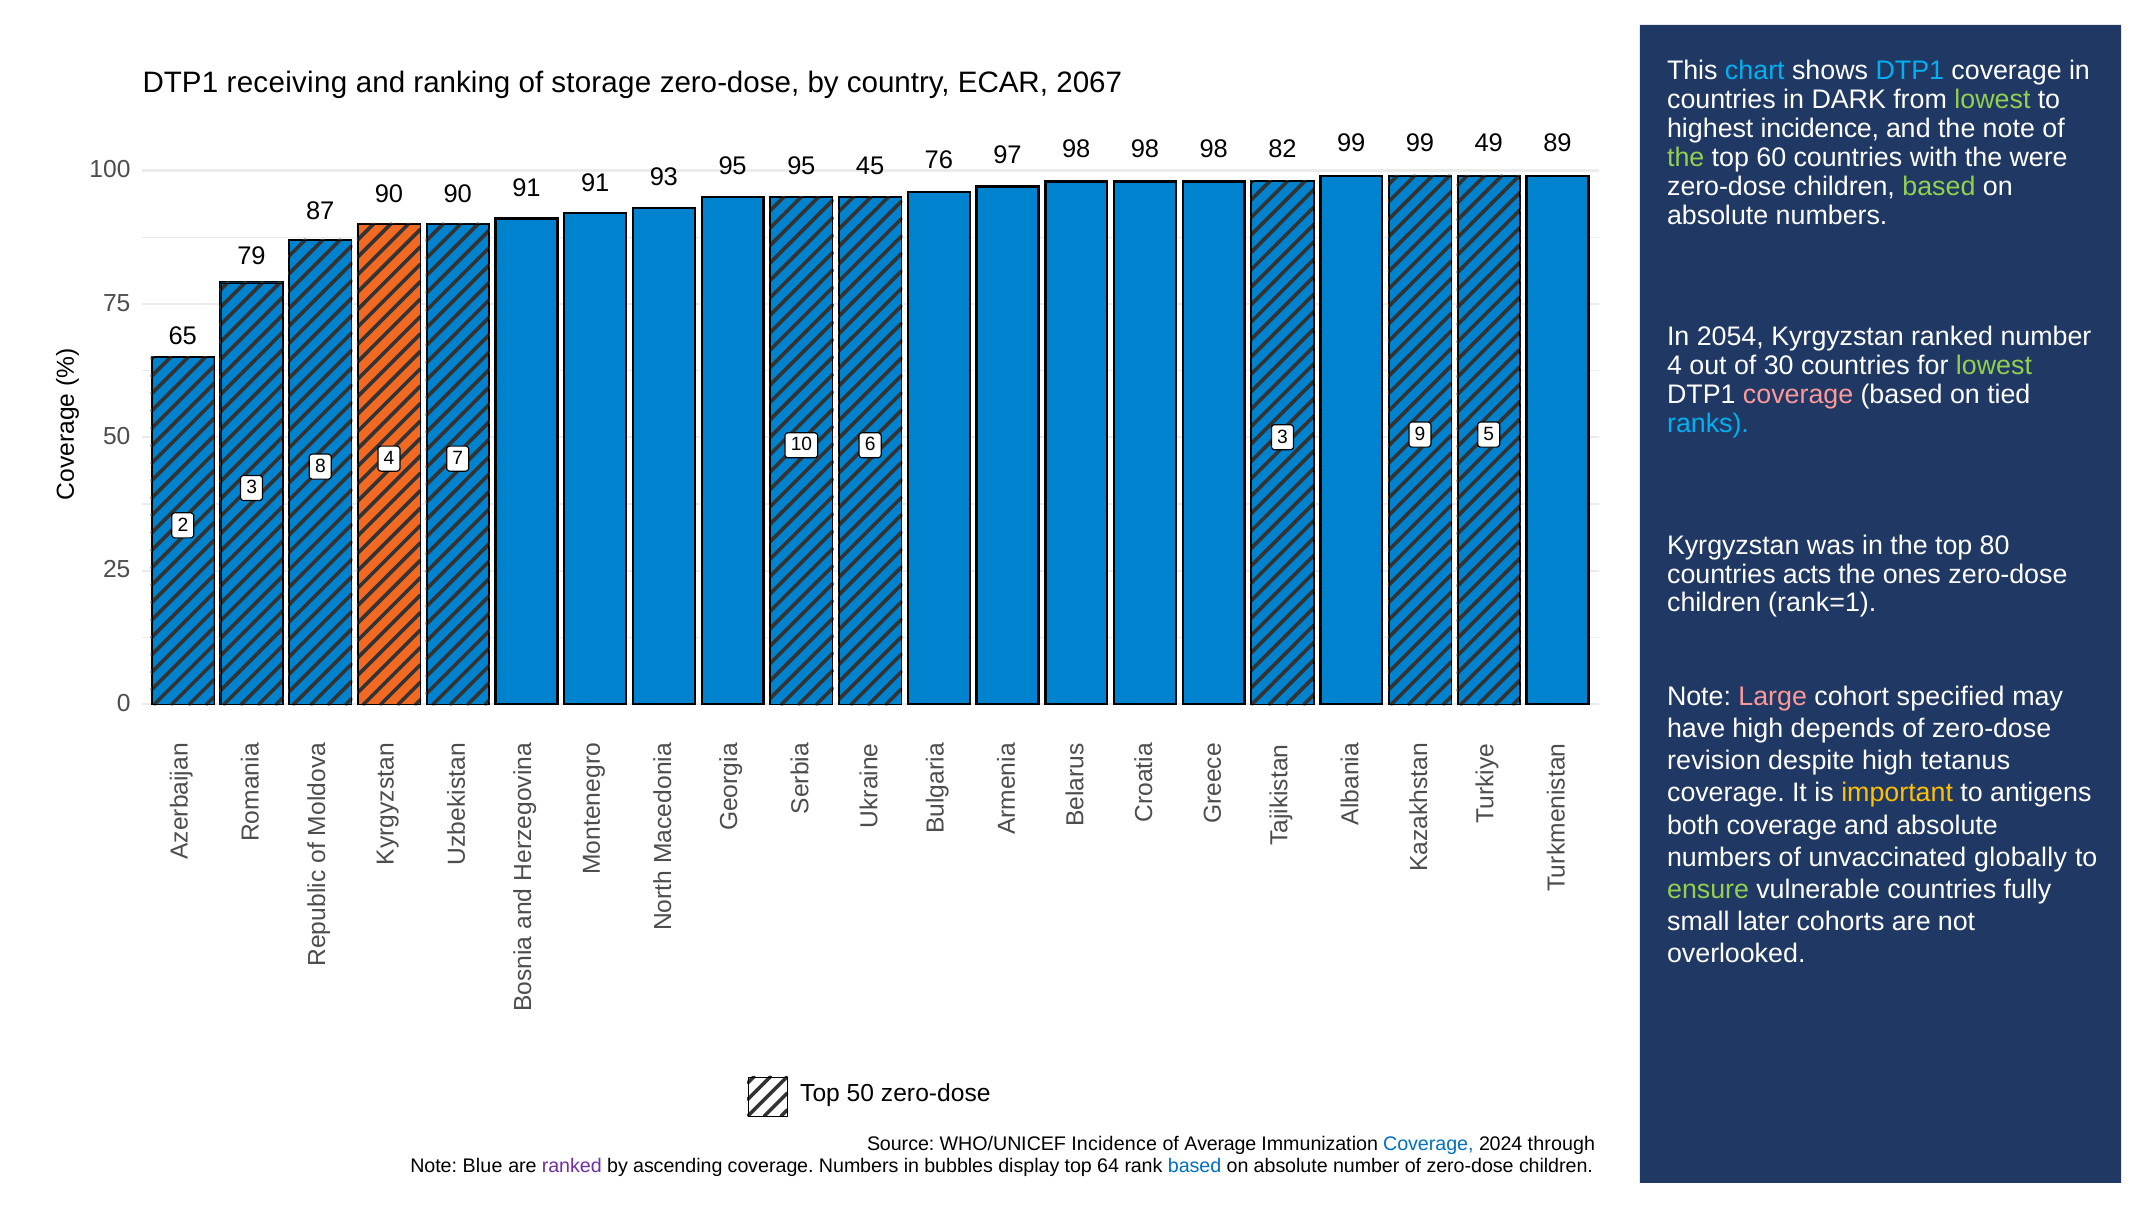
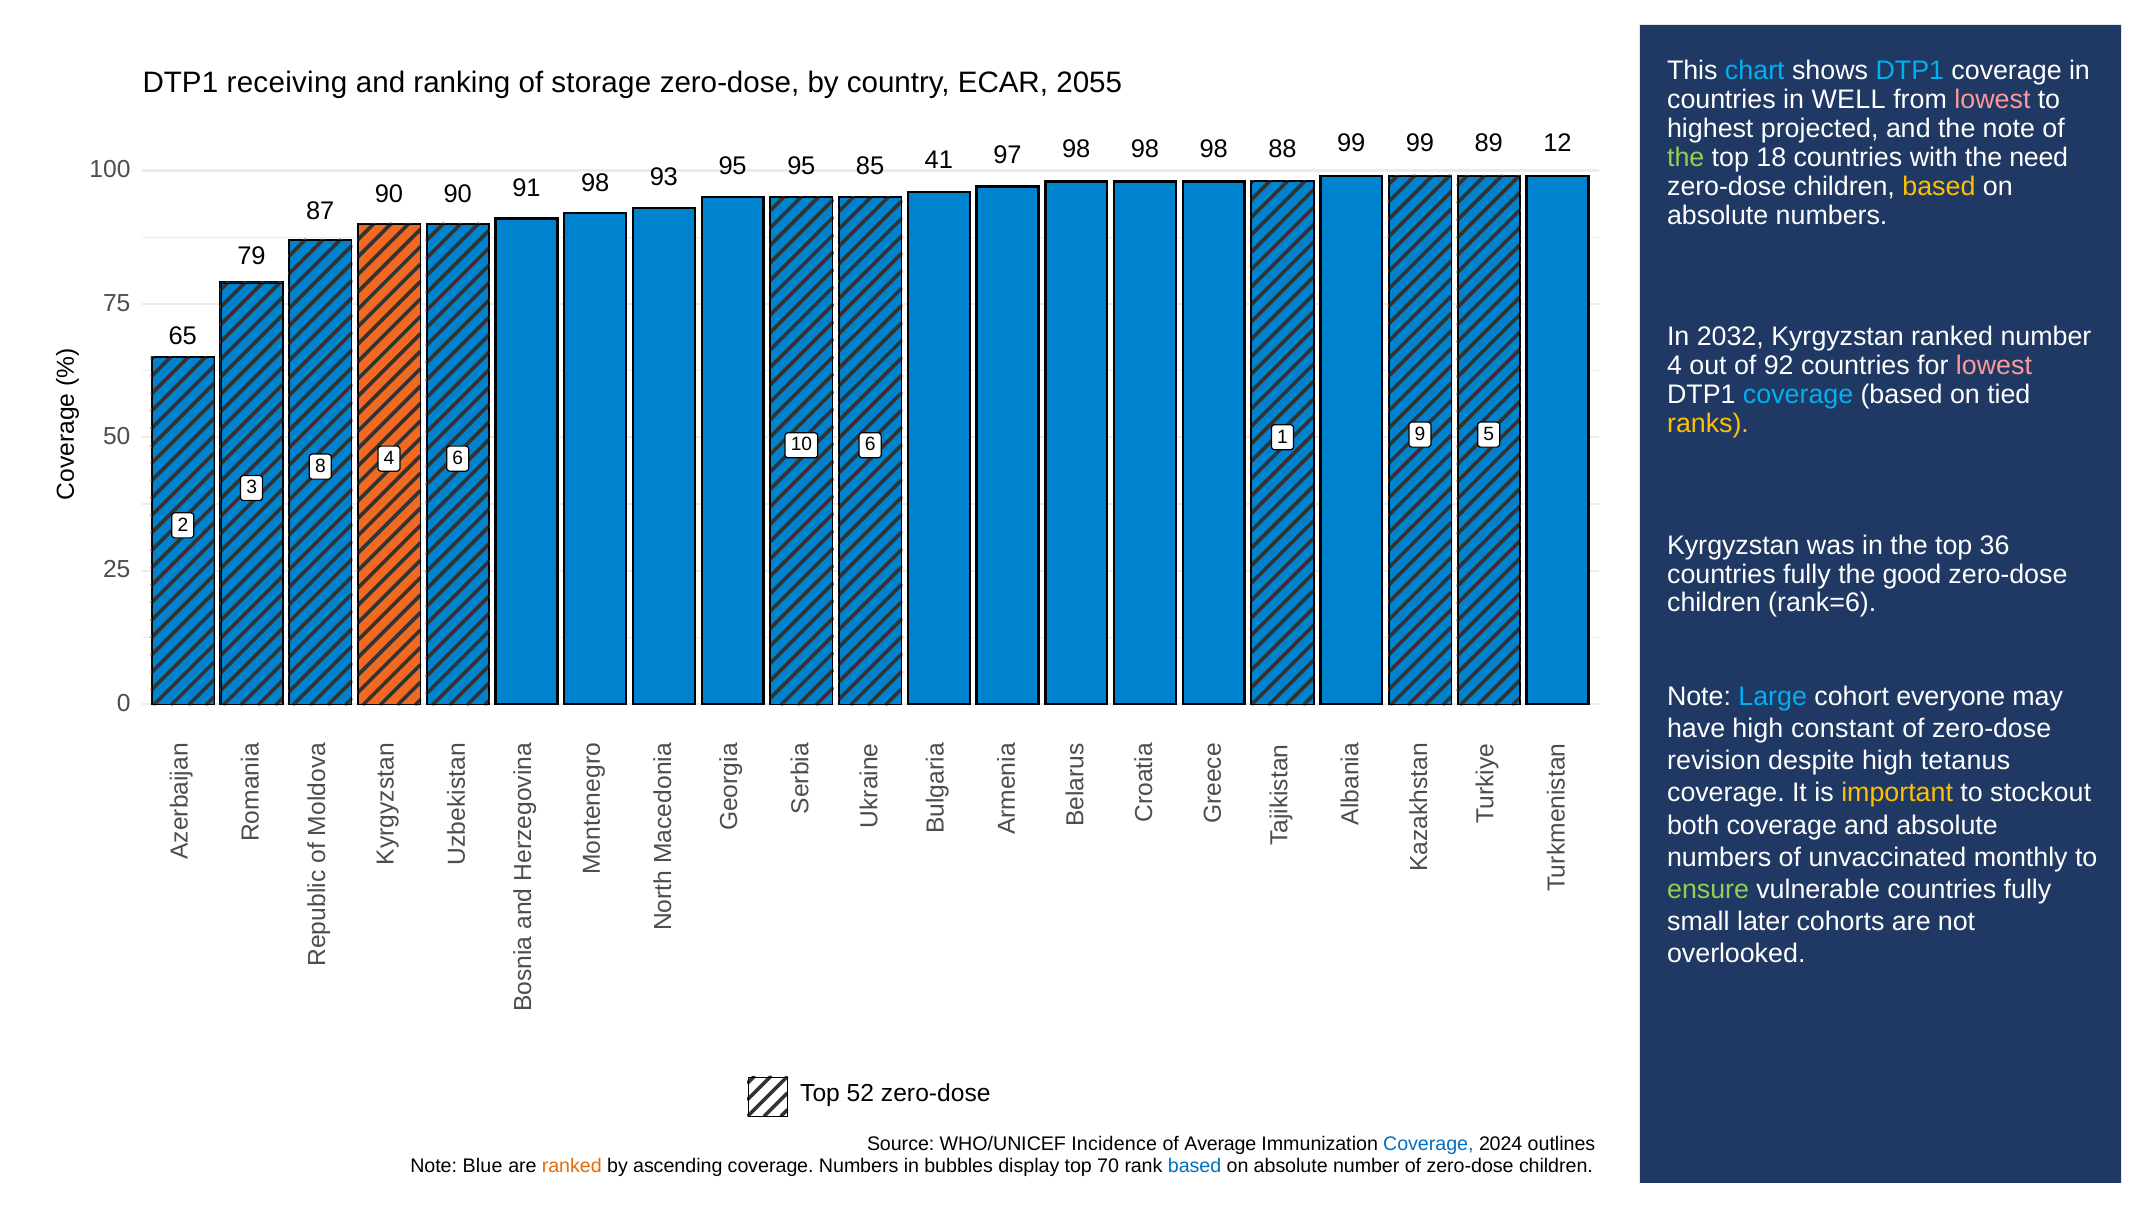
2067: 2067 -> 2055 (1089, 83)
DARK: DARK -> WELL (1849, 100)
lowest colour: light green -> pink (1992, 100)
highest incidence: incidence -> projected (1820, 129)
89: 89 -> 12 (1557, 143)
49: 49 -> 89 (1489, 143)
60: 60 -> 18 (1771, 158)
were: were -> need (2039, 158)
76: 76 -> 41 (939, 160)
82: 82 -> 88 (1283, 149)
based colour: light green -> yellow (1939, 187)
91 91: 91 -> 98 (595, 183)
45: 45 -> 85 (870, 166)
2054: 2054 -> 2032 (1730, 337)
30: 30 -> 92 (1779, 366)
lowest colour: light green -> pink (1994, 366)
coverage colour: pink -> light blue (1798, 395)
ranks colour: light blue -> yellow (1708, 424)
10 3: 3 -> 1 (1283, 437)
8 7: 7 -> 6 (458, 458)
80: 80 -> 36 (1995, 545)
acts: acts -> fully (1807, 574)
ones: ones -> good (1912, 574)
rank=1: rank=1 -> rank=6 (1822, 603)
Large colour: pink -> light blue (1773, 697)
specified: specified -> everyone (1951, 697)
depends: depends -> constant (1843, 729)
antigens: antigens -> stockout (2041, 793)
globally: globally -> monthly (2021, 858)
Top 50: 50 -> 52 (860, 1093)
through: through -> outlines (1561, 1145)
ranked colour: purple -> orange (572, 1166)
64: 64 -> 70 (1108, 1166)
